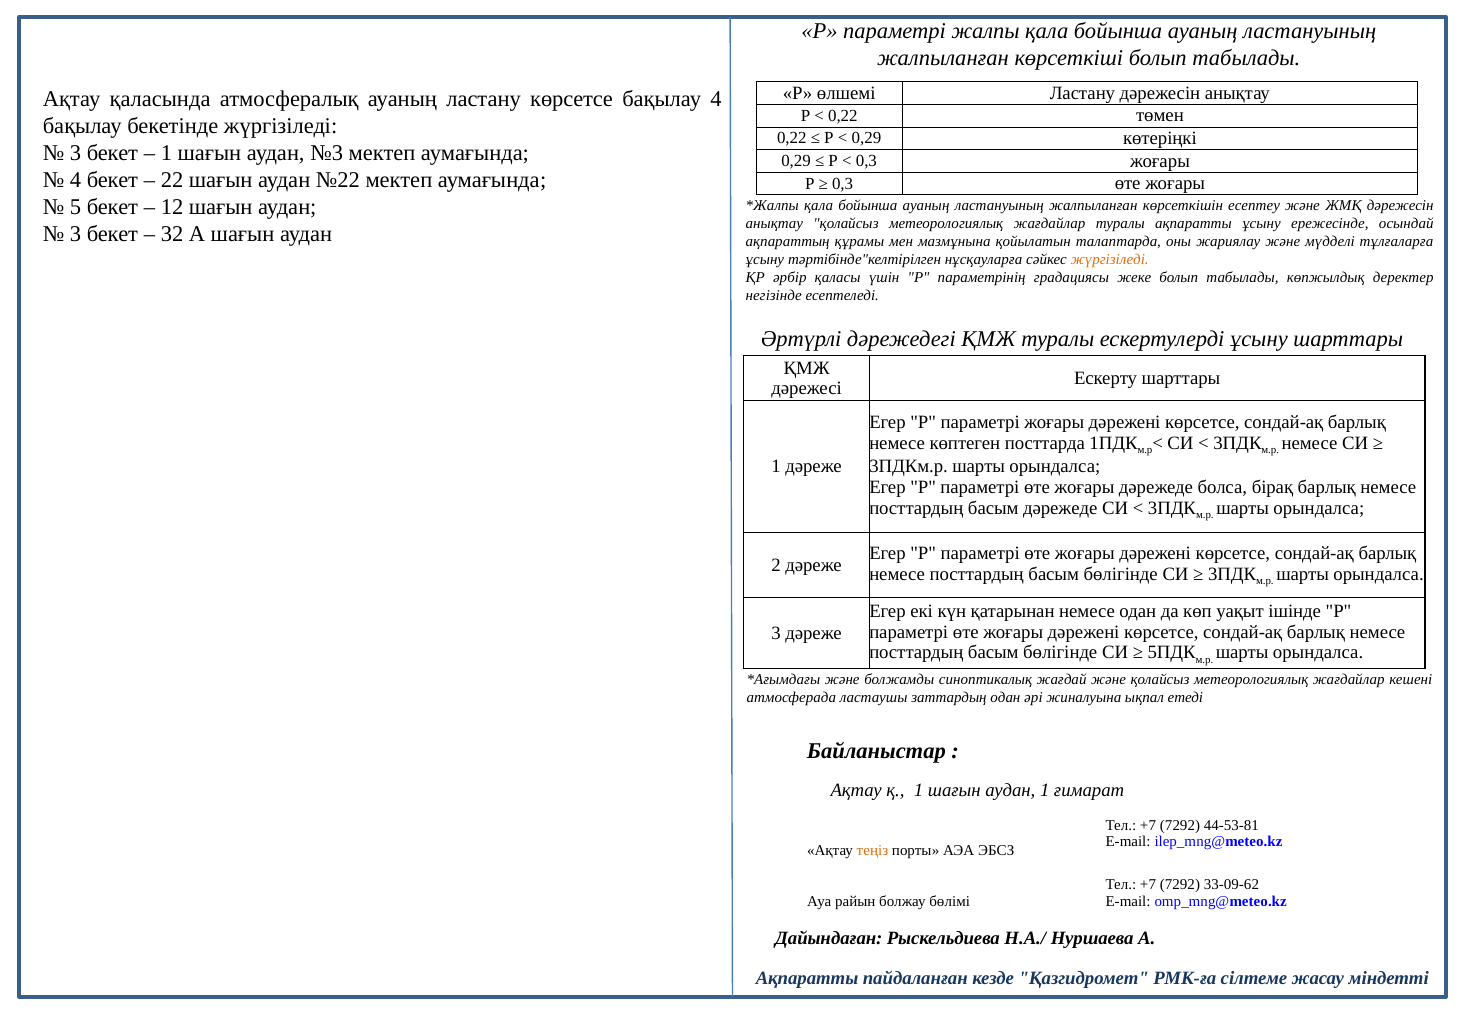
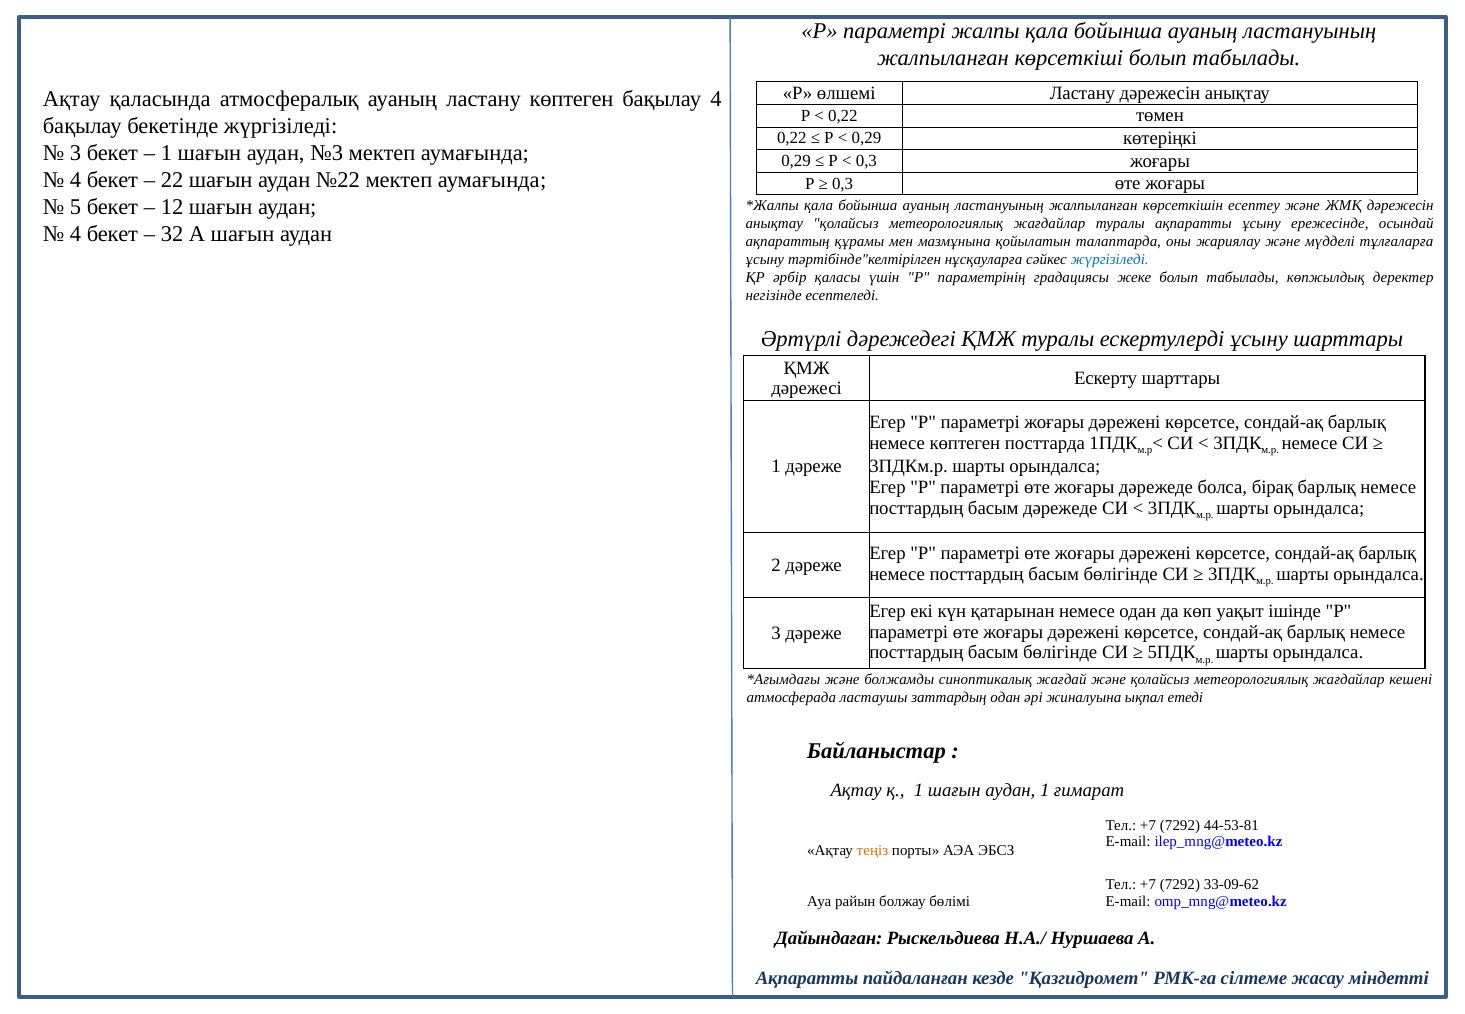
ластану көрсетсе: көрсетсе -> көптеген (572, 99)
3: 3 -> 4 (76, 234)
жүргізіледі colour: orange -> blue (1110, 259)
